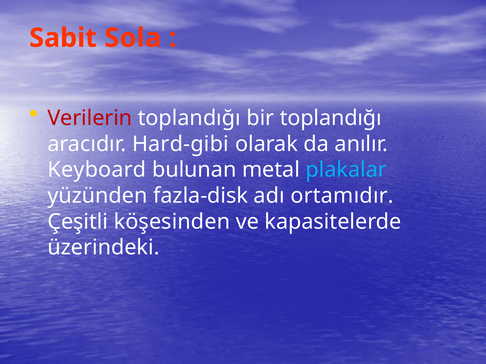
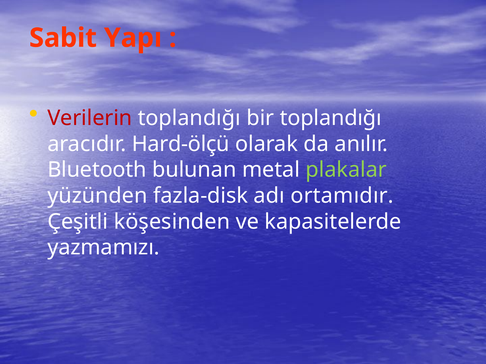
Sola: Sola -> Yapı (133, 38)
Hard-gibi: Hard-gibi -> Hard-ölçü (181, 144)
Keyboard: Keyboard -> Bluetooth (97, 170)
plakalar colour: light blue -> light green (346, 170)
üzerindeki: üzerindeki -> yazmamızı (104, 248)
